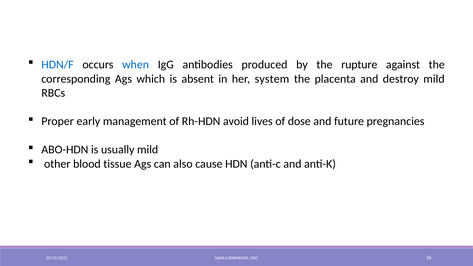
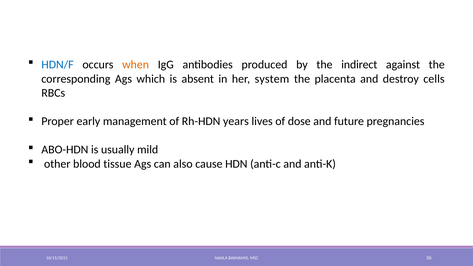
when colour: blue -> orange (136, 65)
rupture: rupture -> indirect (359, 65)
destroy mild: mild -> cells (434, 79)
avoid: avoid -> years (236, 121)
